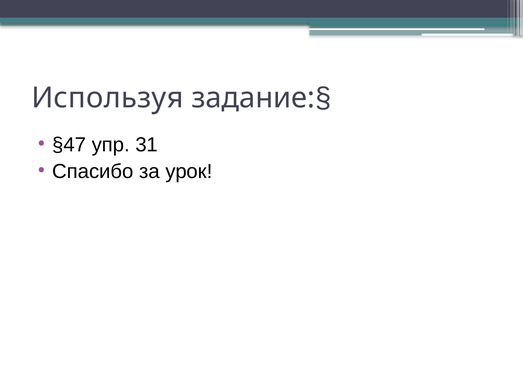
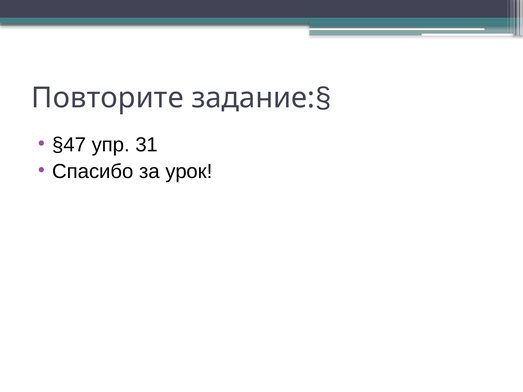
Используя: Используя -> Повторите (107, 98)
